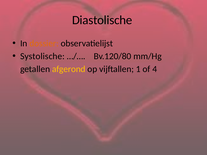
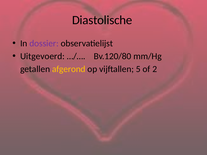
dossier colour: orange -> purple (44, 43)
Systolische: Systolische -> Uitgevoerd (42, 56)
1: 1 -> 5 (138, 69)
4: 4 -> 2 (155, 69)
